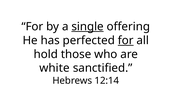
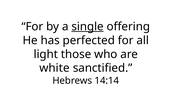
for underline: present -> none (126, 40)
hold: hold -> light (46, 54)
12:14: 12:14 -> 14:14 (107, 81)
